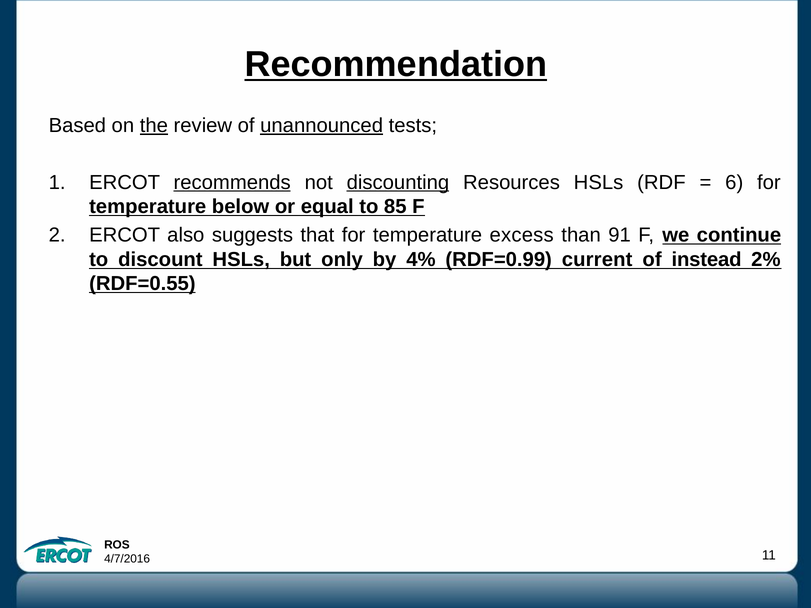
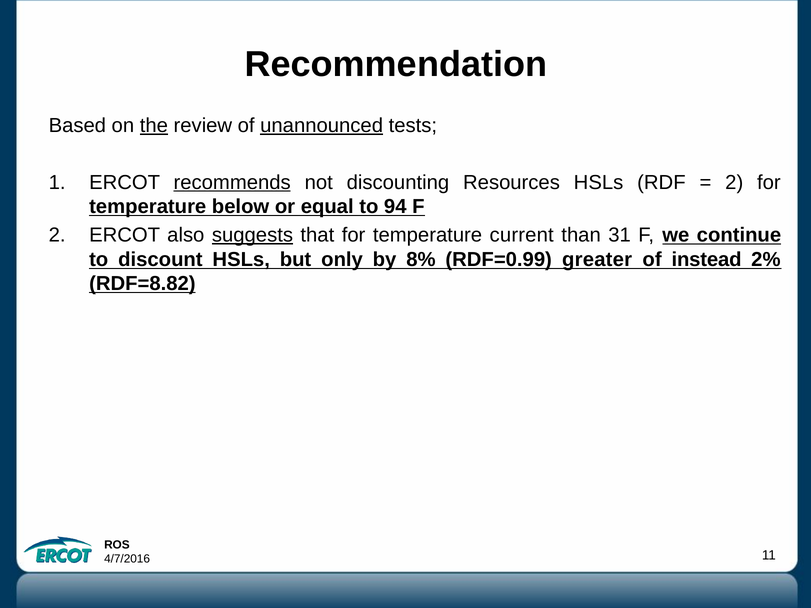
Recommendation underline: present -> none (396, 65)
discounting underline: present -> none (398, 182)
6: 6 -> 2 (734, 182)
85: 85 -> 94 (395, 207)
suggests underline: none -> present (252, 235)
excess: excess -> current (522, 235)
91: 91 -> 31 (620, 235)
4%: 4% -> 8% (421, 259)
current: current -> greater (597, 259)
RDF=0.55: RDF=0.55 -> RDF=8.82 (142, 284)
